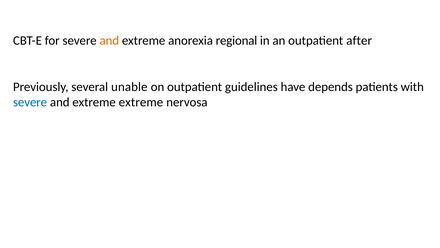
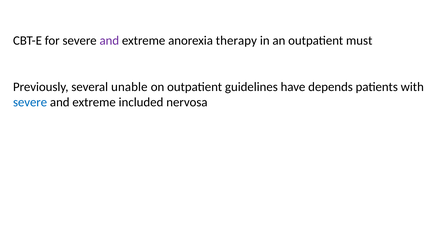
and colour: orange -> purple (109, 40)
regional: regional -> therapy (236, 40)
after: after -> must (359, 40)
extreme extreme: extreme -> included (141, 102)
